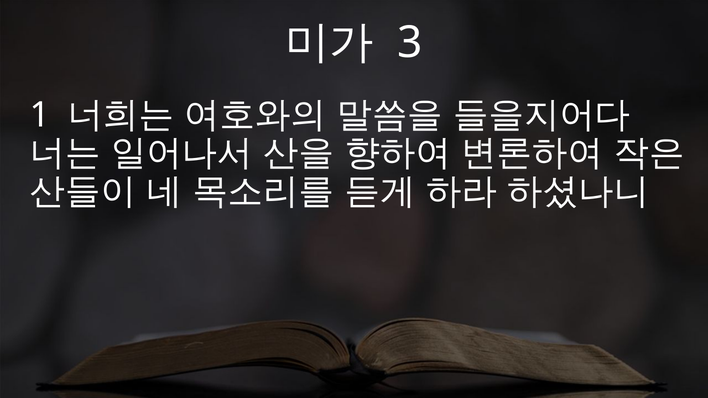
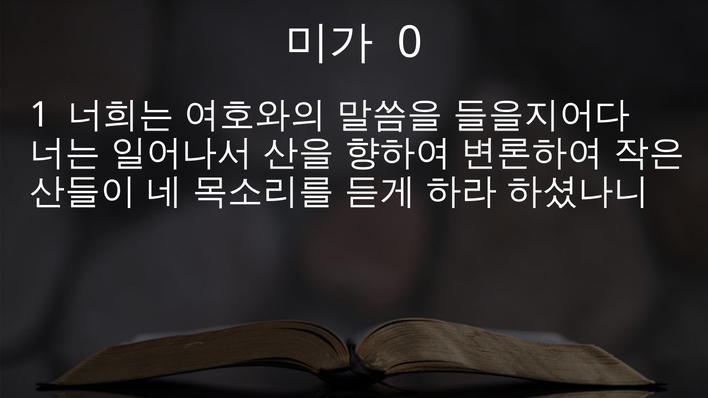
3: 3 -> 0 (410, 43)
